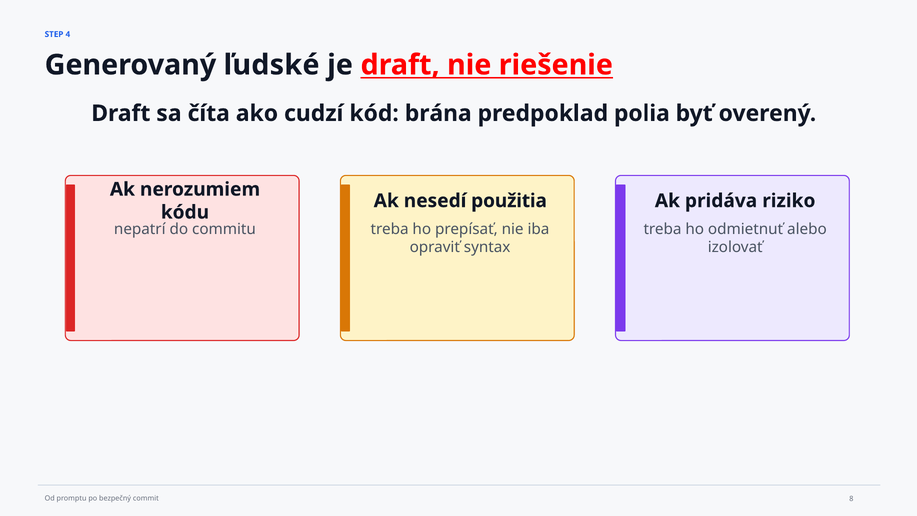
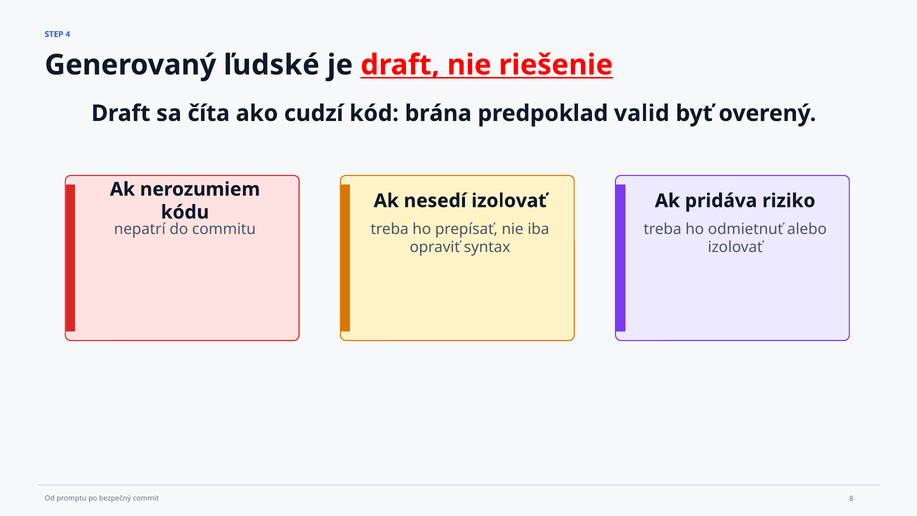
polia: polia -> valid (642, 113)
nesedí použitia: použitia -> izolovať (509, 201)
